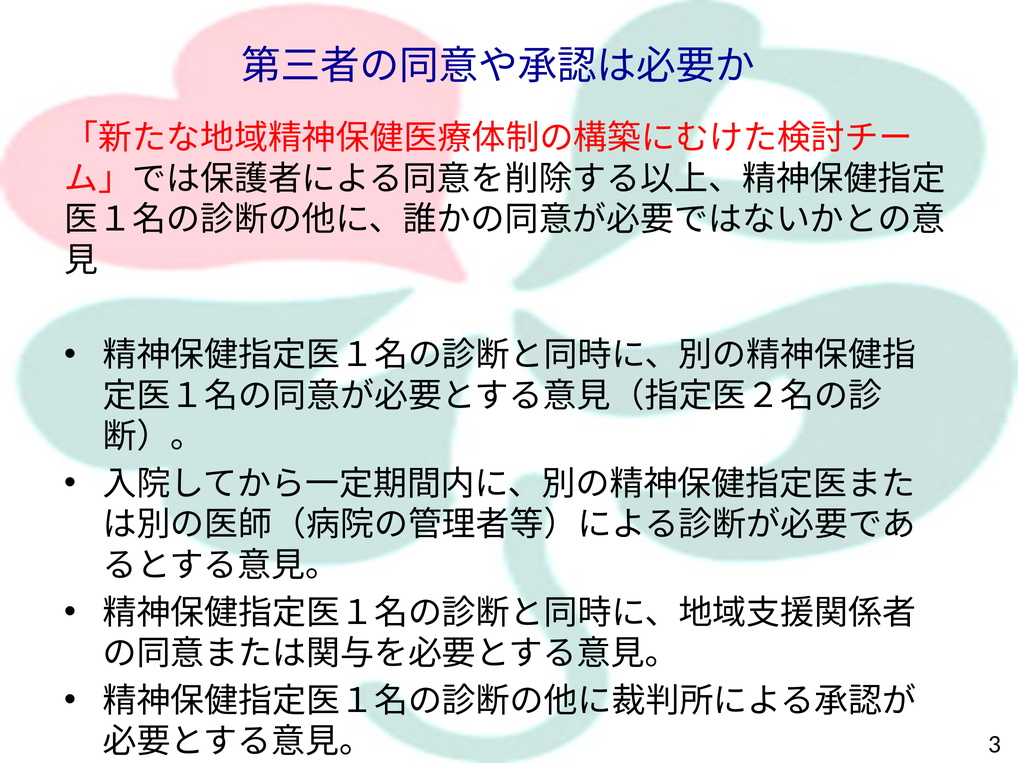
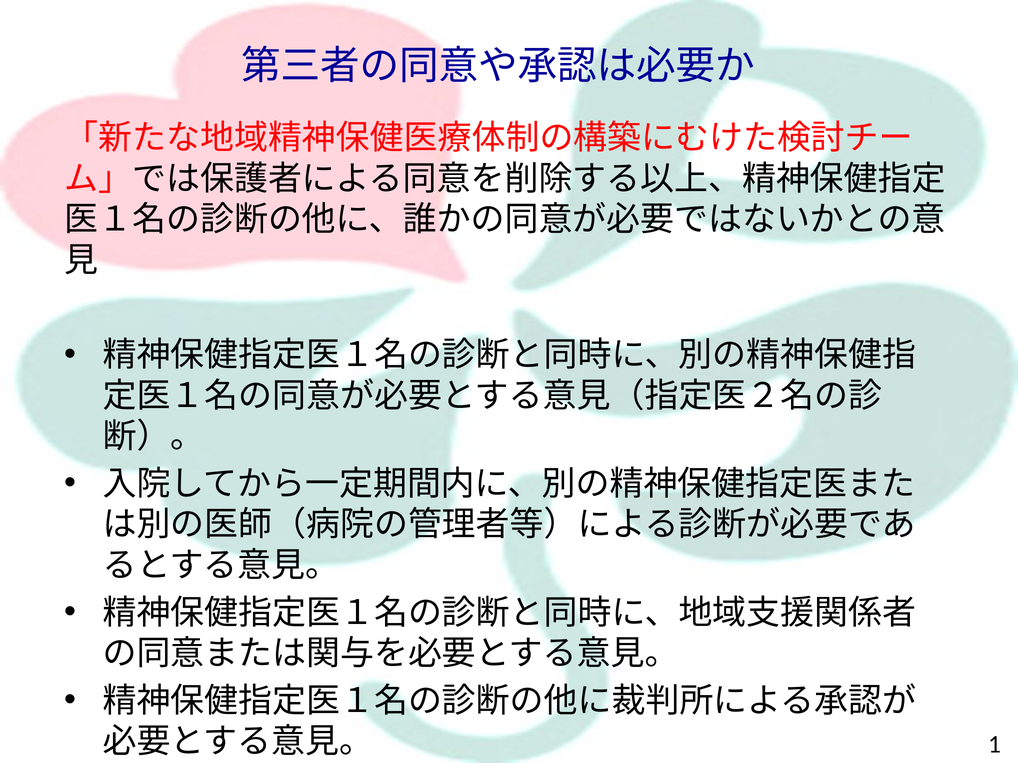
3: 3 -> 1 (994, 745)
